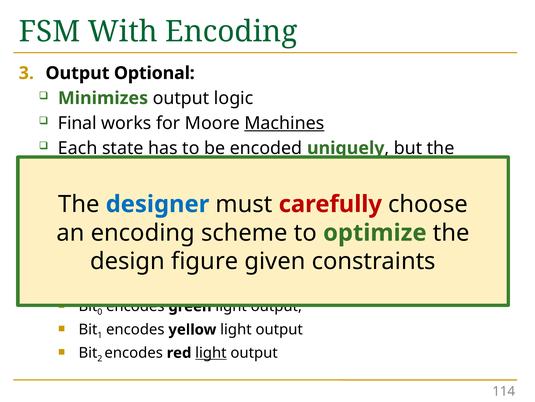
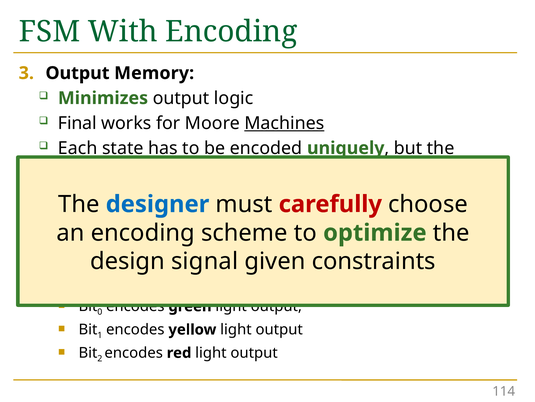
Optional: Optional -> Memory (154, 73)
figure: figure -> signal (205, 261)
light underline: present -> none (211, 352)
